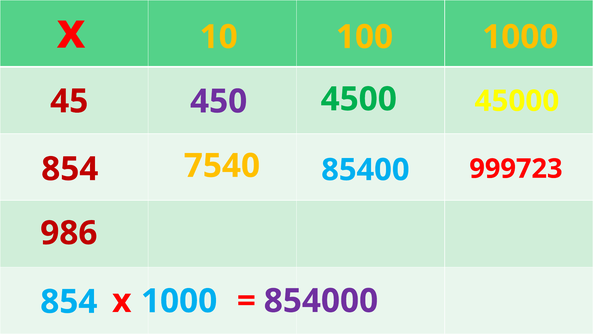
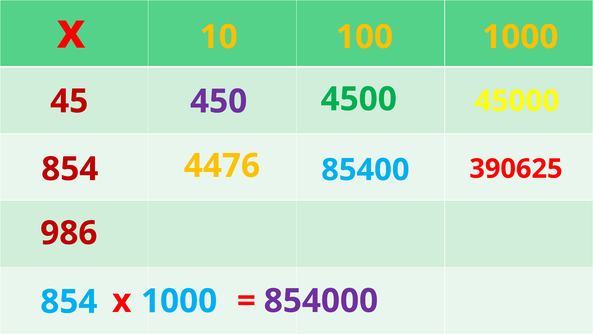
7540: 7540 -> 4476 (222, 166)
999723: 999723 -> 390625 (516, 169)
